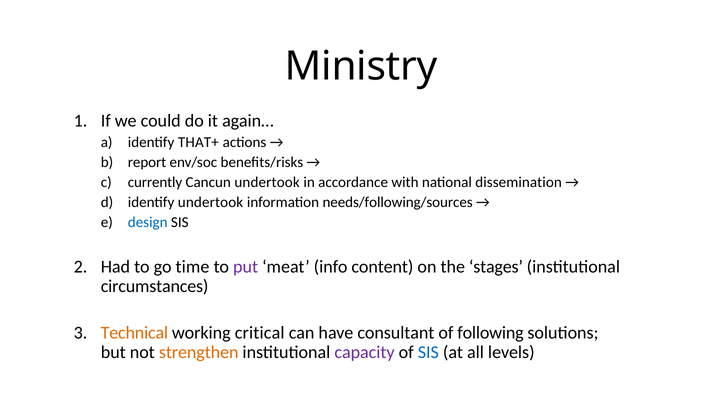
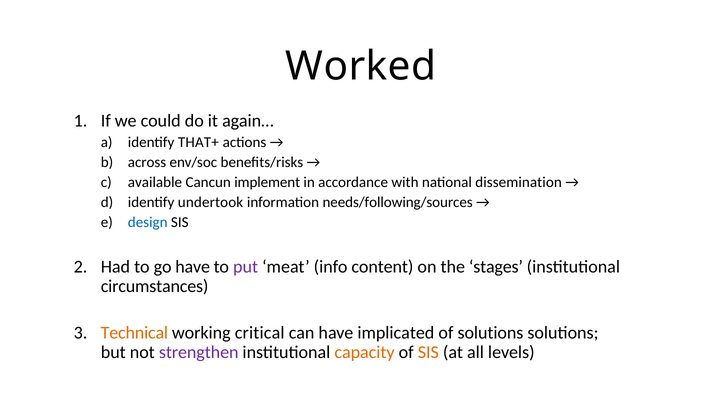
Ministry: Ministry -> Worked (361, 66)
report: report -> across (147, 162)
currently: currently -> available (155, 182)
Cancun undertook: undertook -> implement (267, 182)
go time: time -> have (193, 267)
consultant: consultant -> implicated (396, 333)
of following: following -> solutions (490, 333)
strengthen colour: orange -> purple (199, 353)
capacity colour: purple -> orange (365, 353)
SIS colour: blue -> orange (428, 353)
